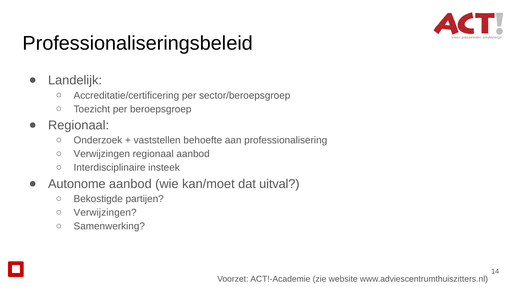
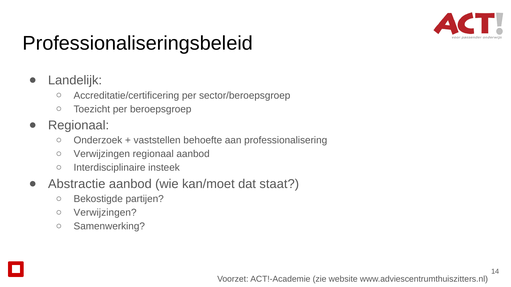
Autonome: Autonome -> Abstractie (77, 184)
uitval: uitval -> staat (279, 184)
